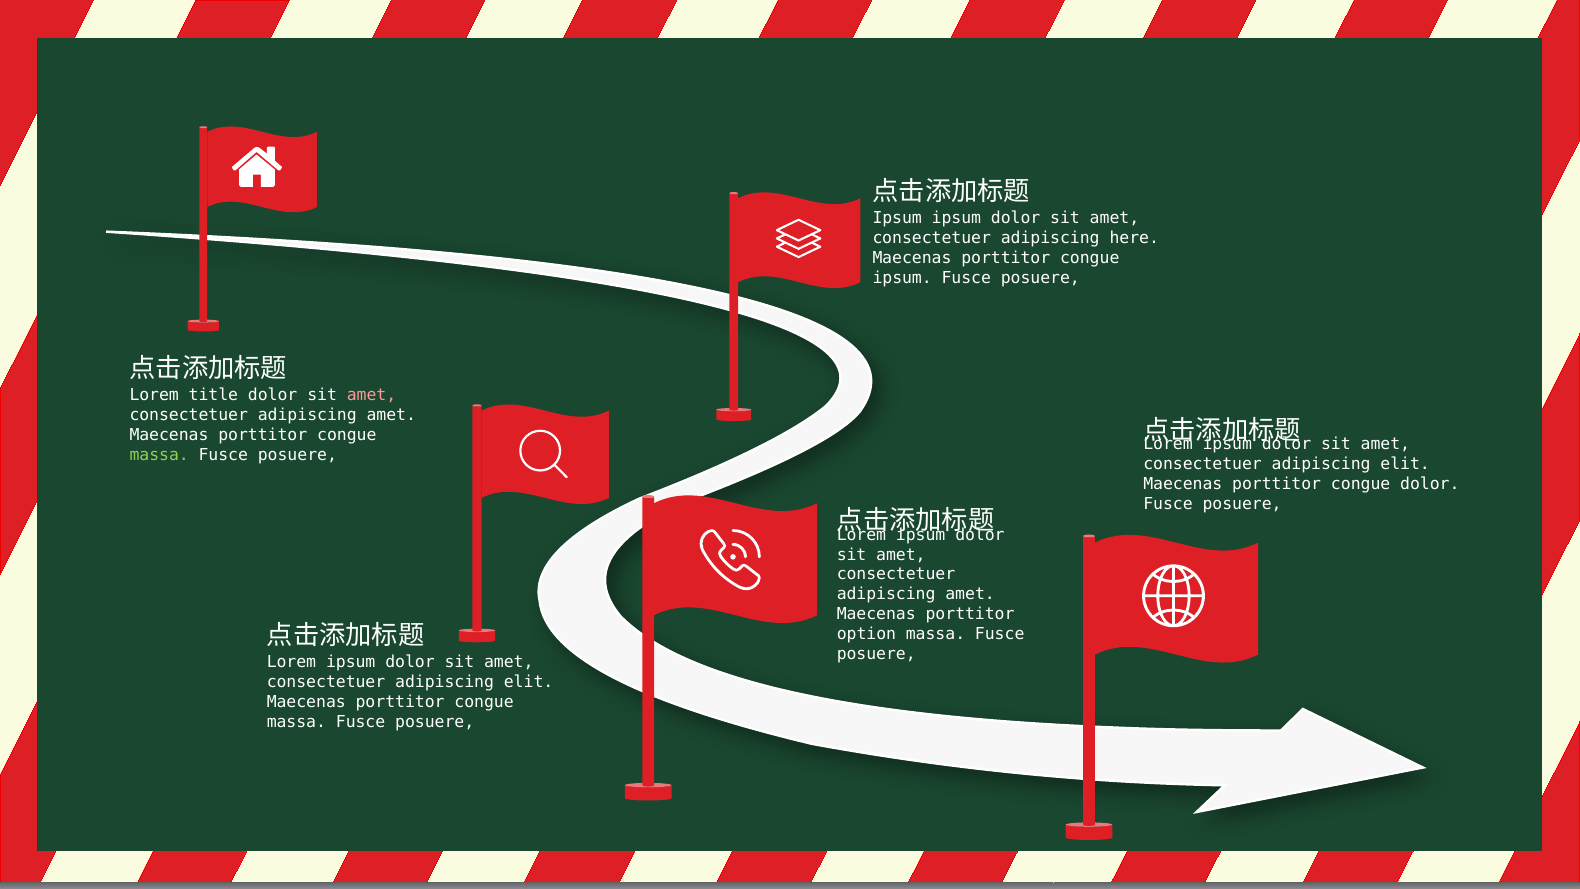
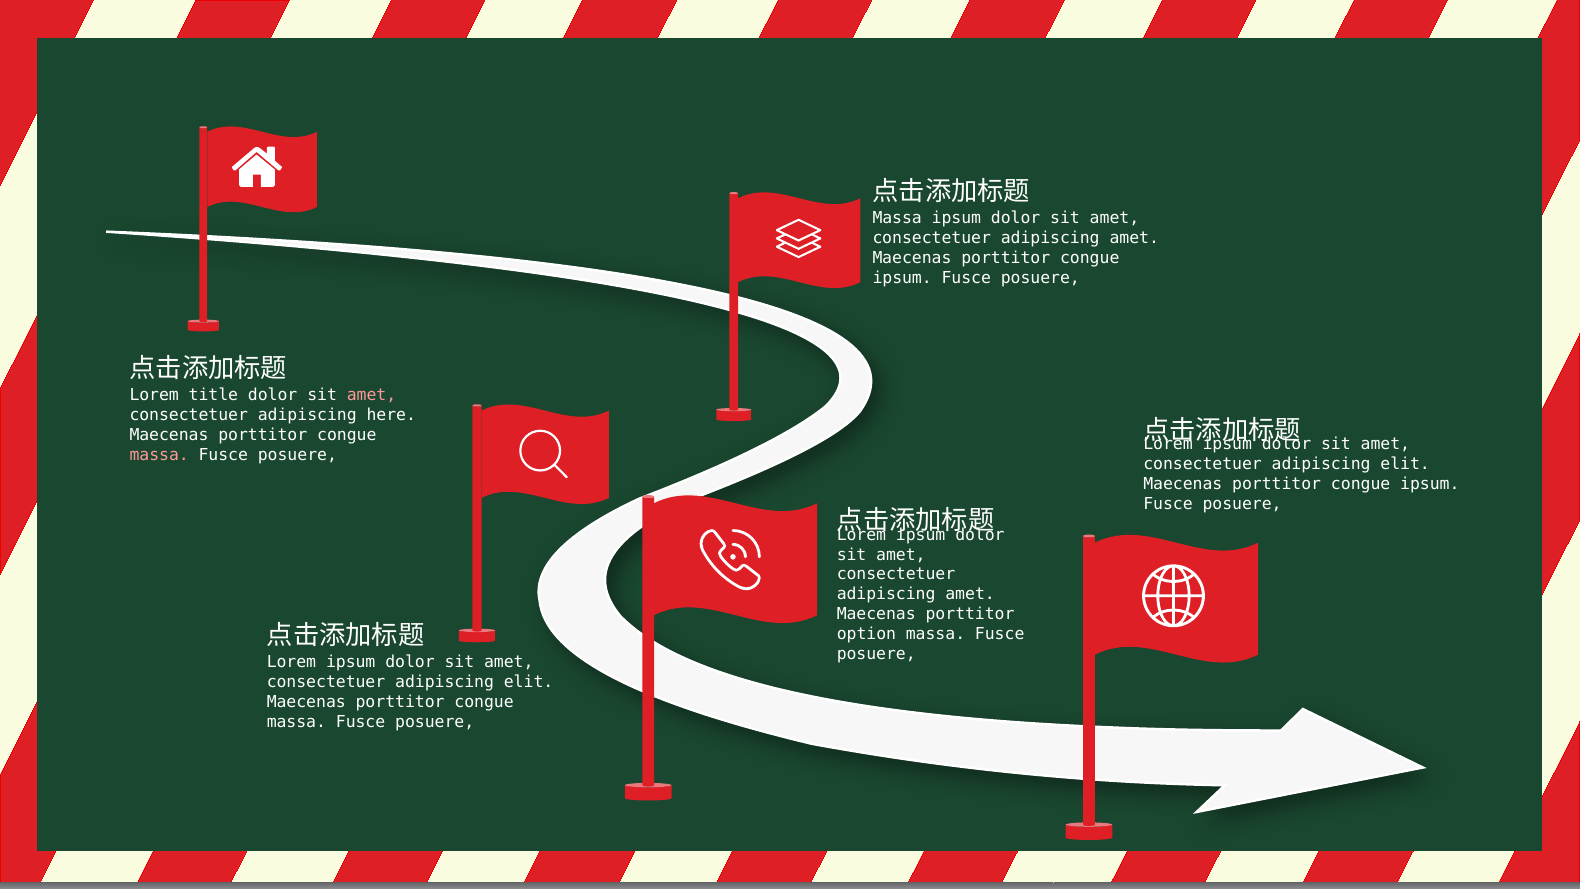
Ipsum: Ipsum -> Massa (897, 218)
here: here -> amet (1134, 238)
amet: amet -> here (391, 415)
massa colour: light green -> pink (159, 455)
dolor: dolor -> ipsum (1430, 484)
